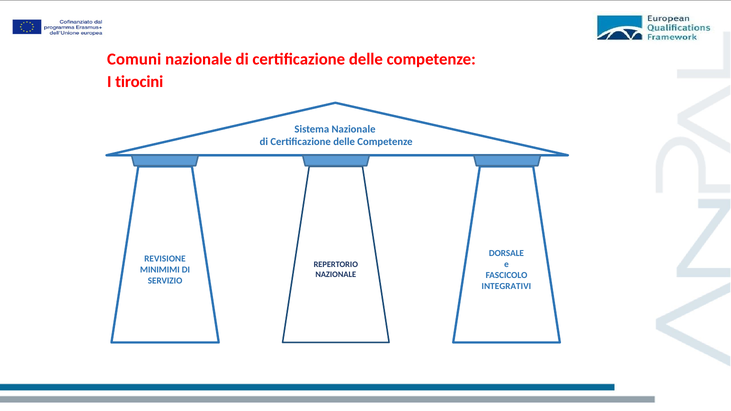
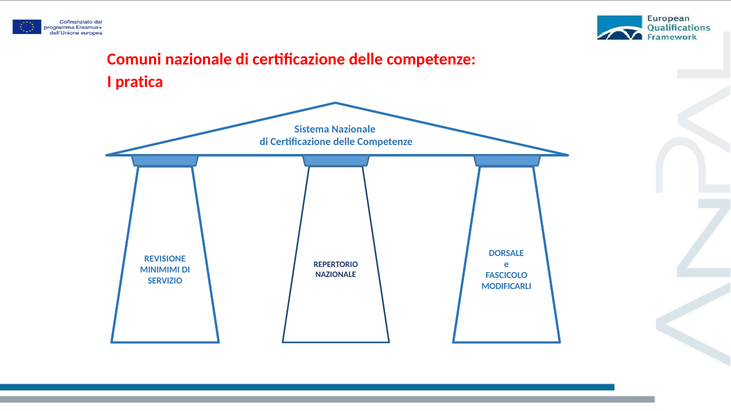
tirocini: tirocini -> pratica (139, 82)
INTEGRATIVI: INTEGRATIVI -> MODIFICARLI (506, 286)
